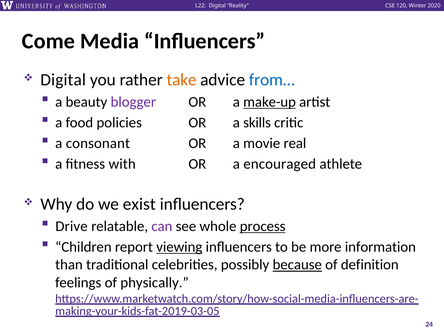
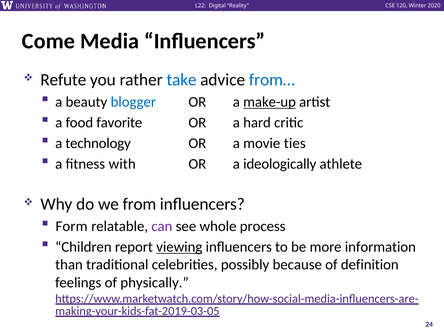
Digital: Digital -> Refute (63, 80)
take colour: orange -> blue (182, 80)
blogger colour: purple -> blue (133, 102)
policies: policies -> favorite (119, 123)
skills: skills -> hard (257, 123)
consonant: consonant -> technology (98, 143)
real: real -> ties (295, 143)
encouraged: encouraged -> ideologically (280, 164)
exist: exist -> from (139, 204)
Drive: Drive -> Form (72, 226)
process underline: present -> none (263, 226)
because underline: present -> none (297, 265)
